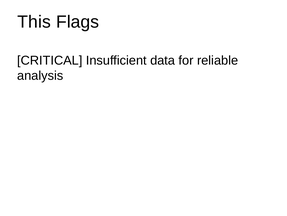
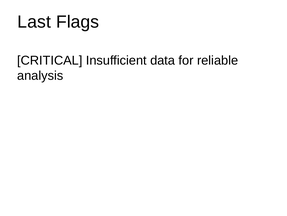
This: This -> Last (34, 22)
